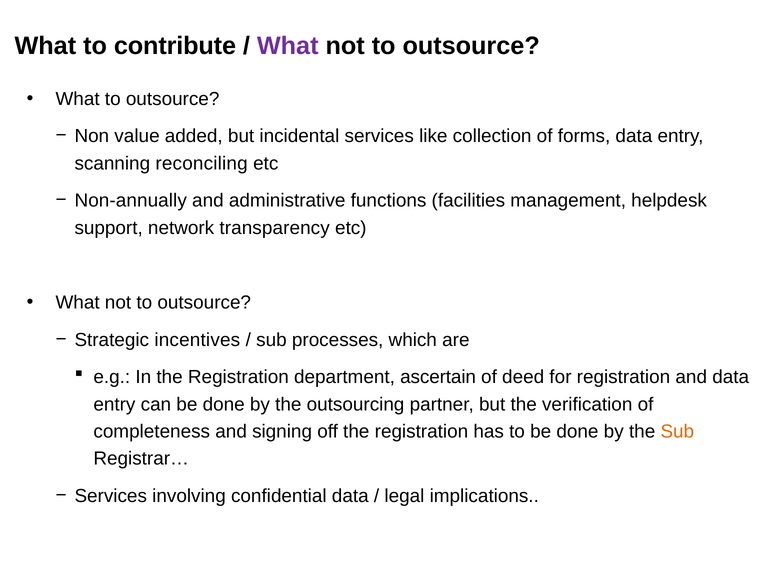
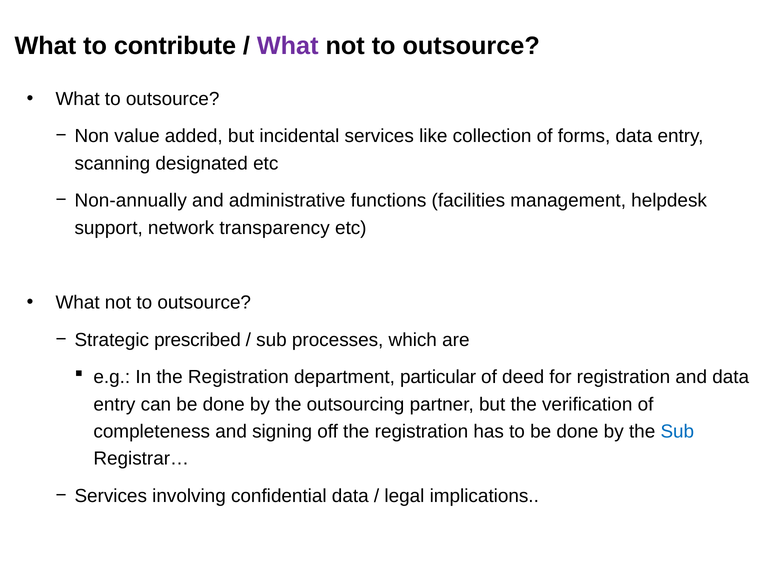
reconciling: reconciling -> designated (202, 164)
incentives: incentives -> prescribed (197, 340)
ascertain: ascertain -> particular (438, 378)
Sub colour: orange -> blue (677, 432)
